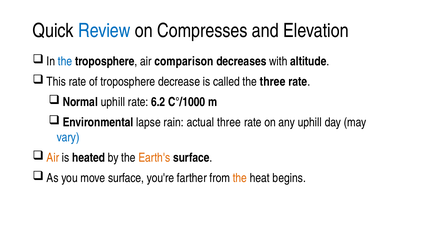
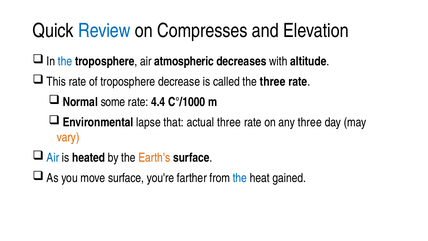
comparison: comparison -> atmospheric (184, 61)
Normal uphill: uphill -> some (113, 102)
6.2: 6.2 -> 4.4 (158, 102)
rain: rain -> that (174, 122)
any uphill: uphill -> three (310, 122)
vary colour: blue -> orange (68, 137)
Air colour: orange -> blue (53, 158)
the colour: orange -> blue (240, 178)
begins: begins -> gained (289, 178)
